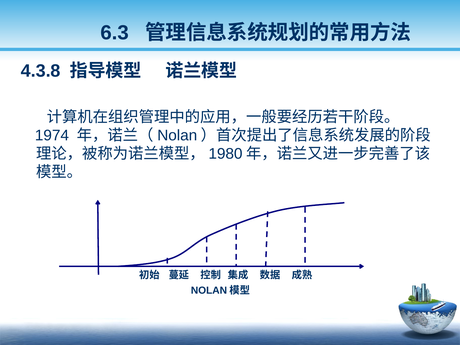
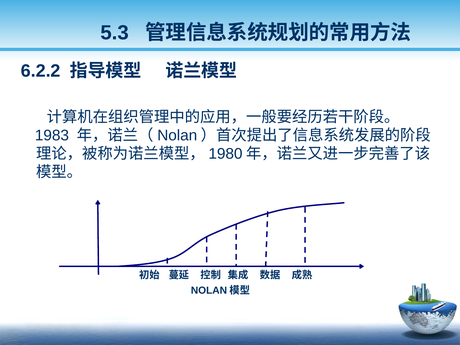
6.3: 6.3 -> 5.3 (115, 33)
4.3.8: 4.3.8 -> 6.2.2 (41, 71)
1974: 1974 -> 1983 (52, 135)
